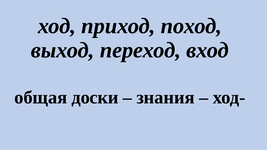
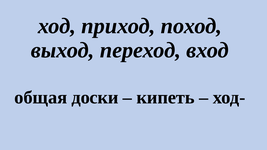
знания: знания -> кипеть (166, 97)
